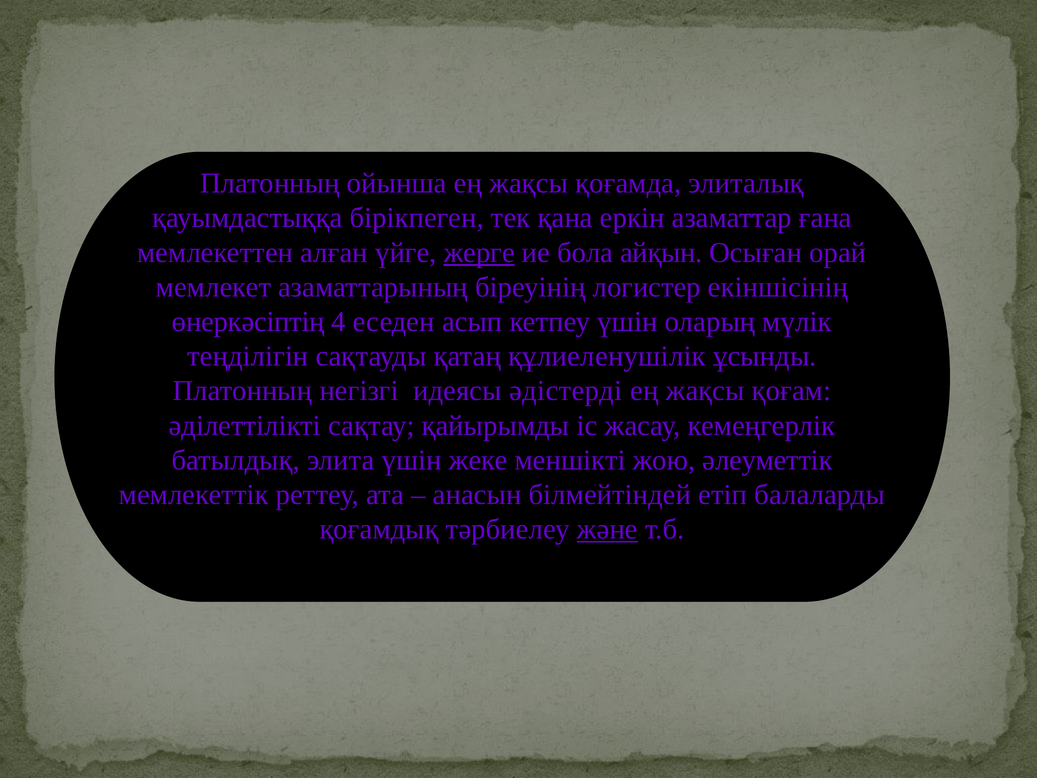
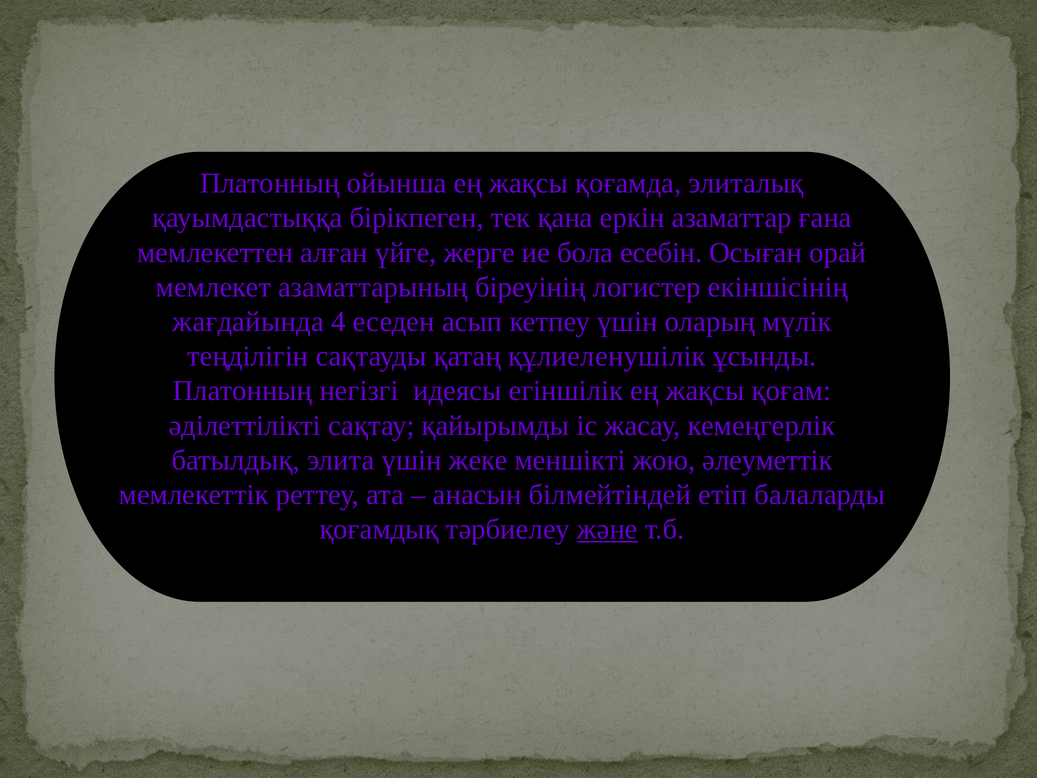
жерге underline: present -> none (479, 252)
айқын: айқын -> есебін (661, 252)
өнеркәсіптің: өнеркәсіптің -> жағдайында (248, 322)
әдістерді: әдістерді -> егіншілік (566, 391)
